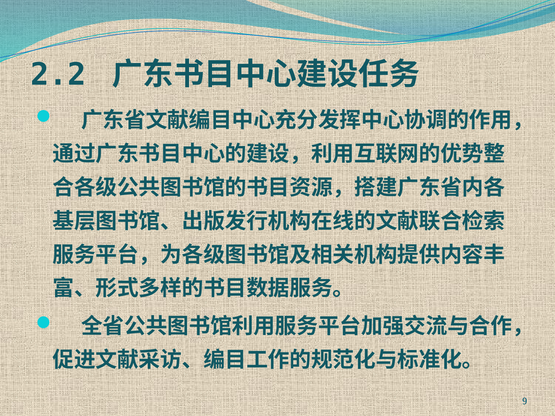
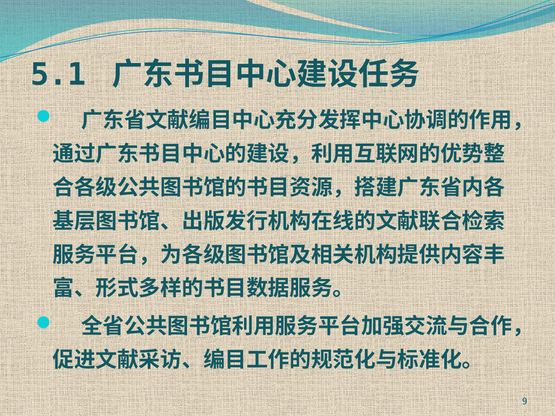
2.2: 2.2 -> 5.1 (58, 75)
